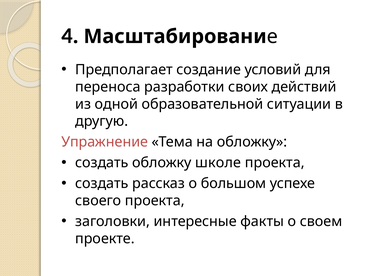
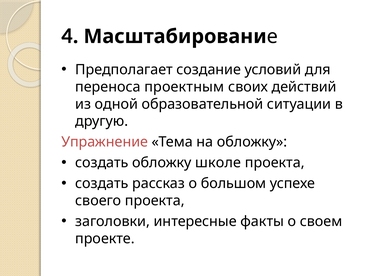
разработки: разработки -> проектным (184, 87)
